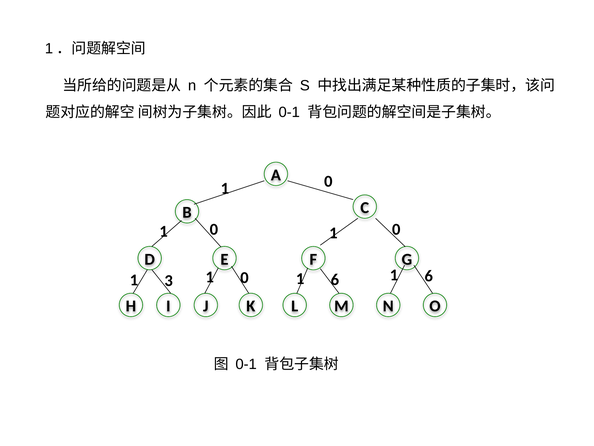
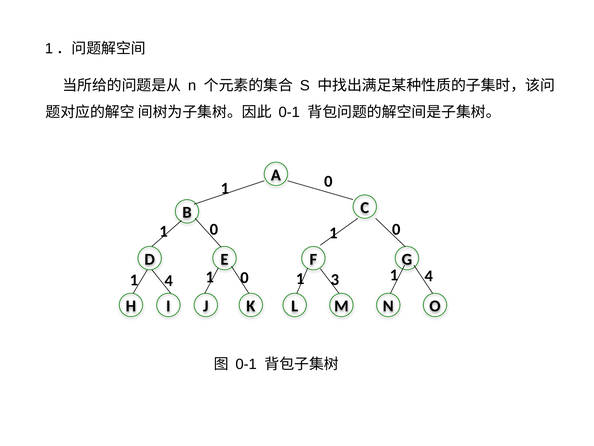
3: 3 -> 4 (169, 280)
0 1 6: 6 -> 3 (335, 279)
6: 6 -> 4 (429, 276)
